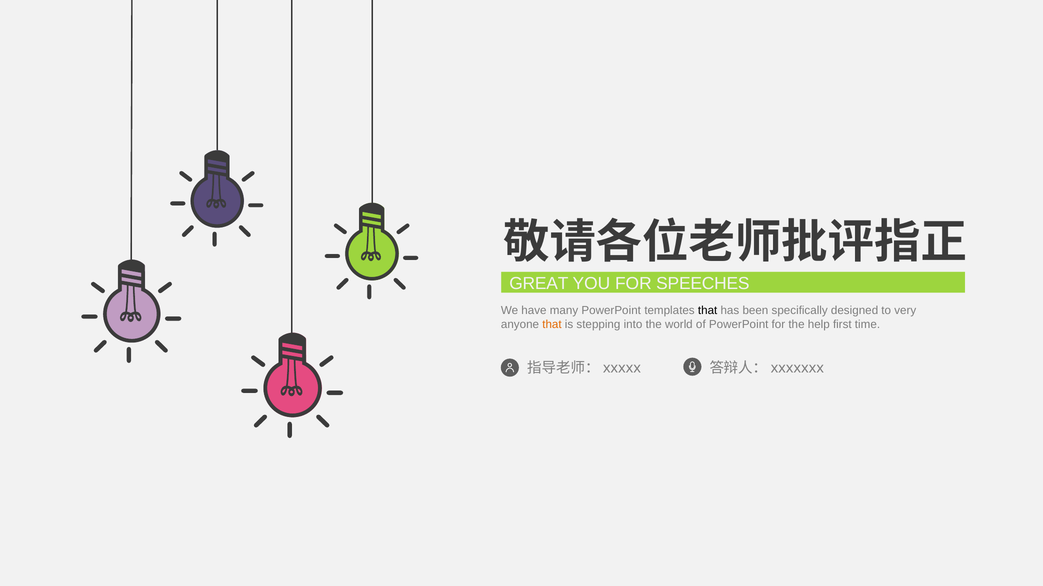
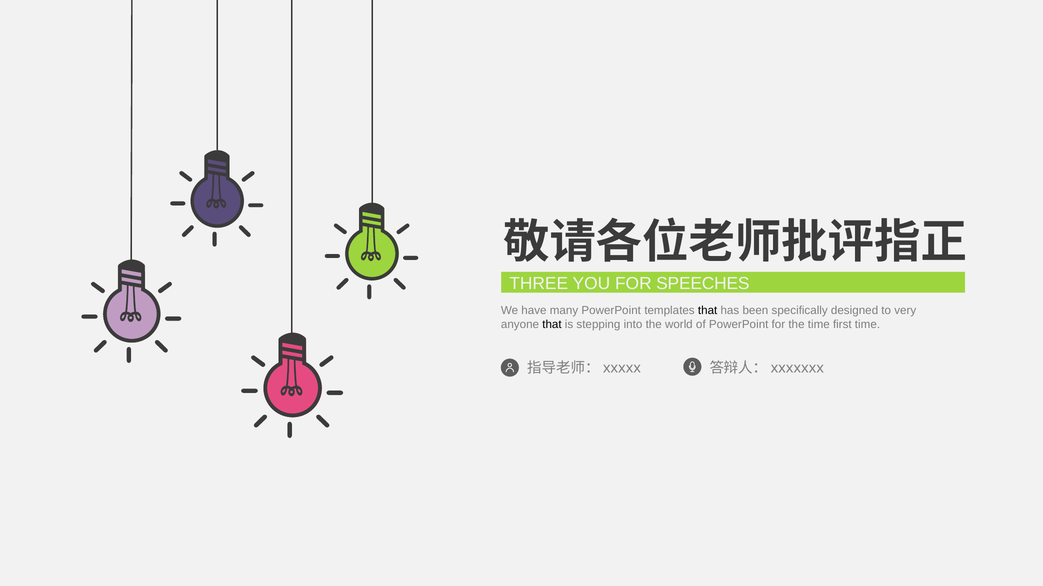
GREAT: GREAT -> THREE (539, 284)
that colour: orange -> black (552, 325)
the help: help -> time (819, 325)
